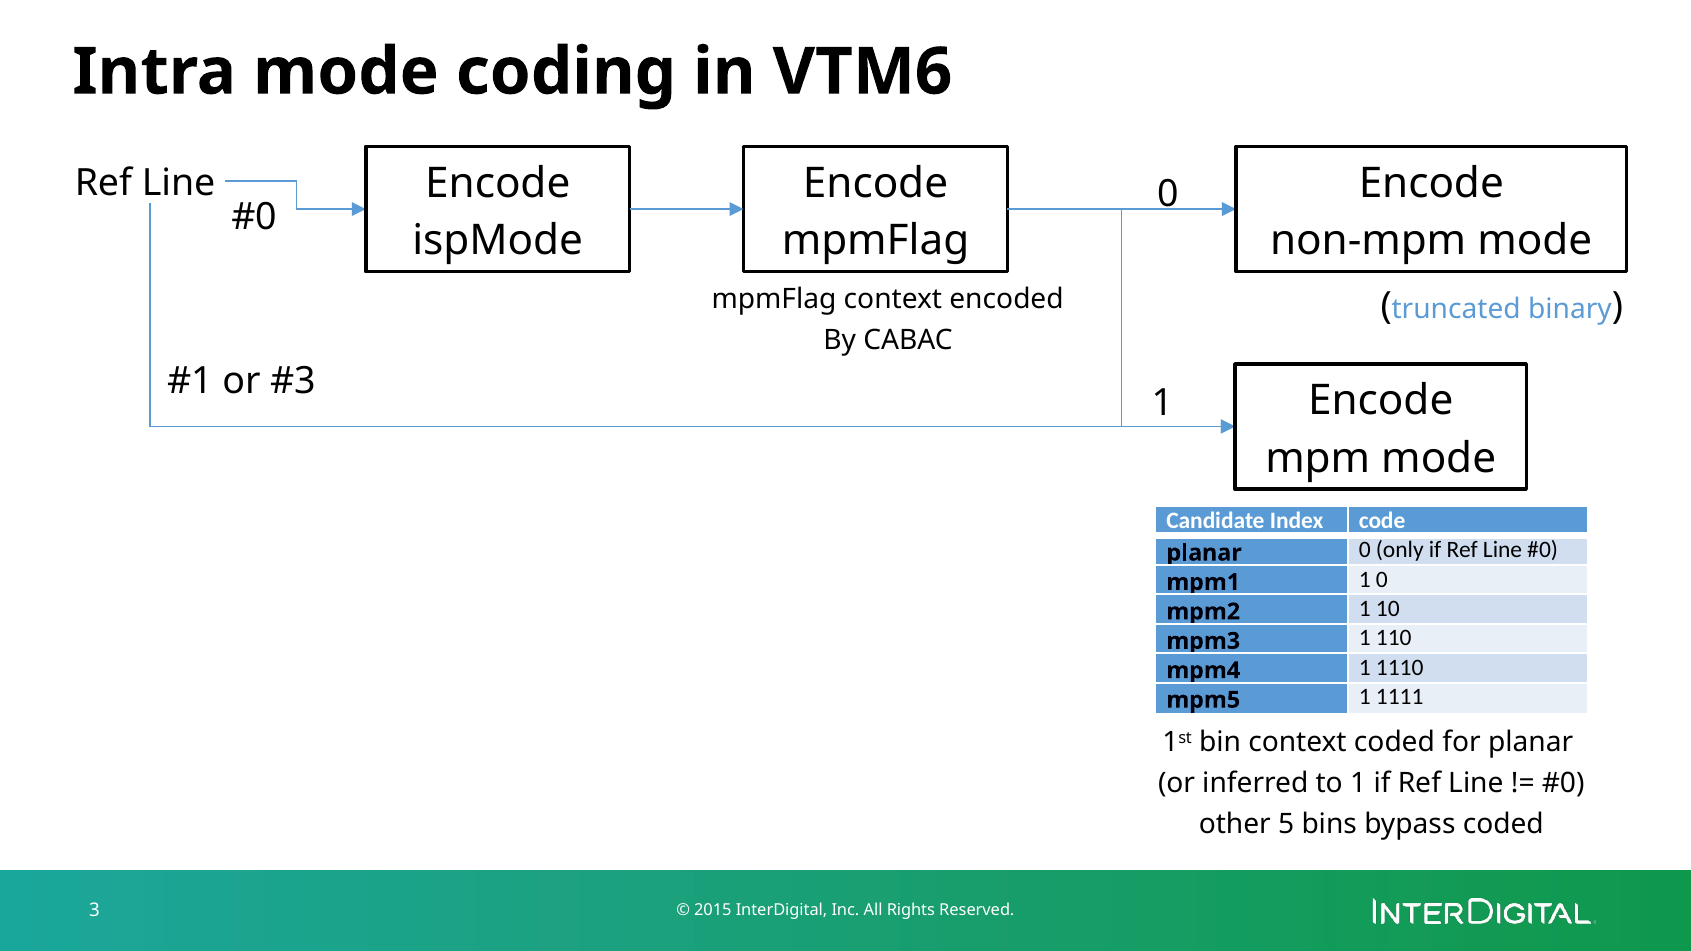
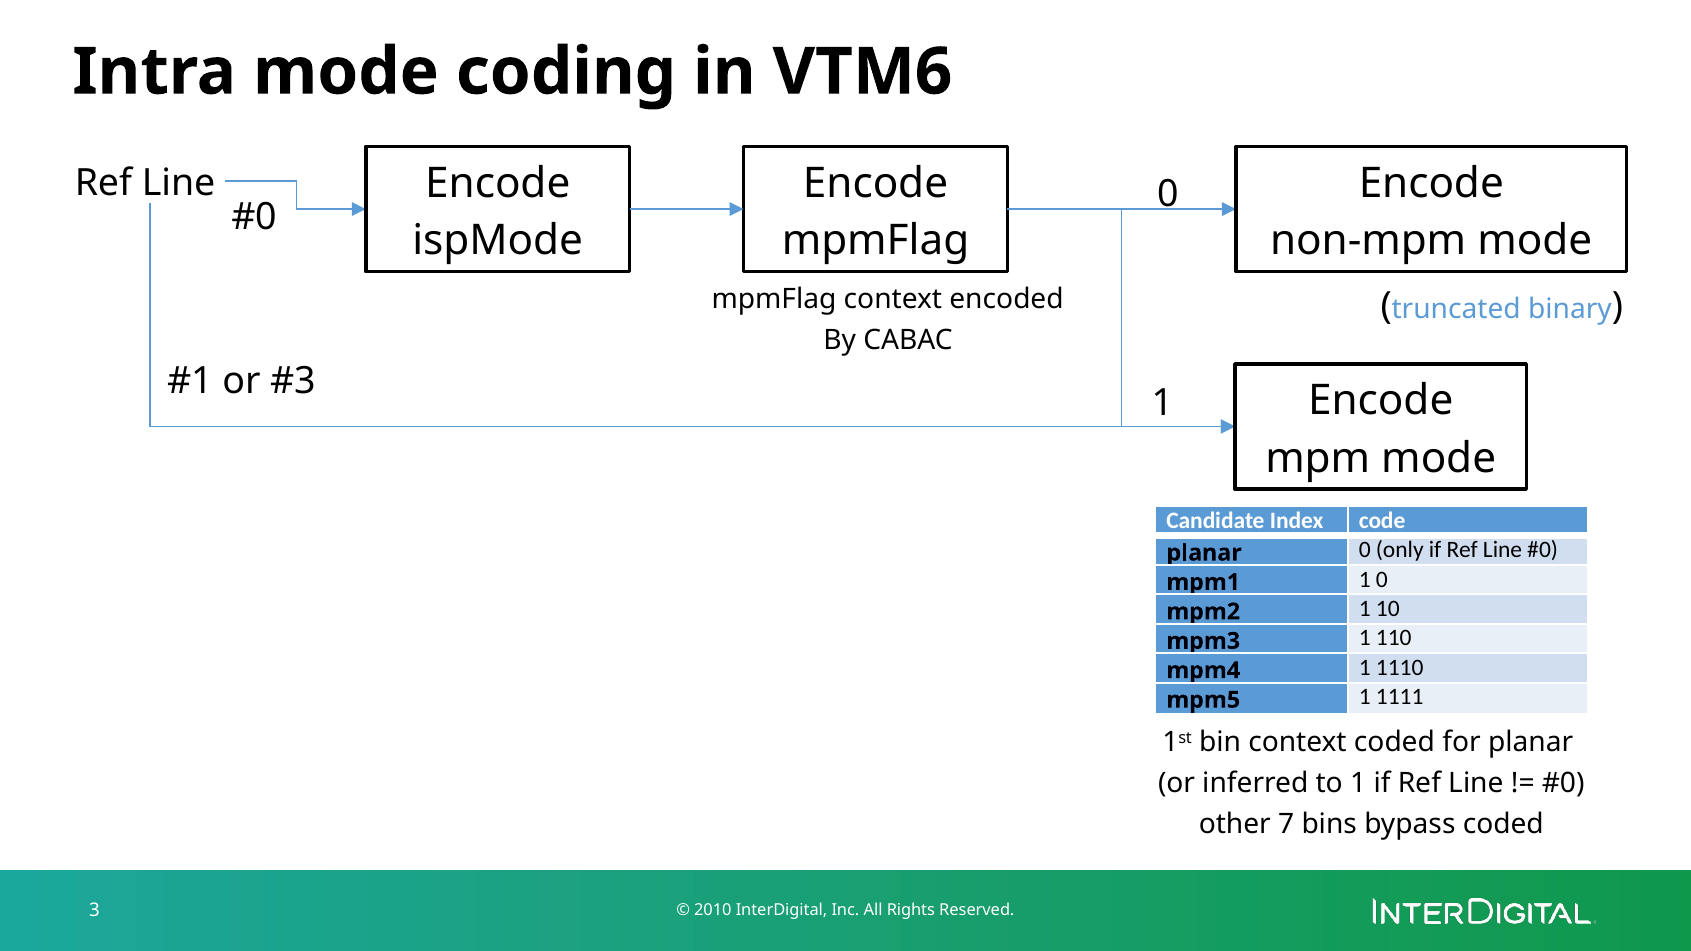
5: 5 -> 7 (1286, 824)
2015: 2015 -> 2010 (713, 911)
